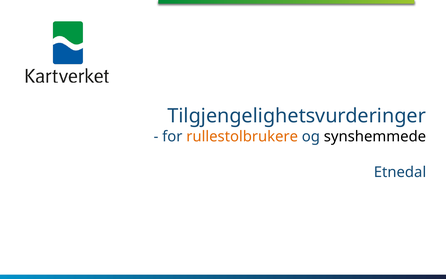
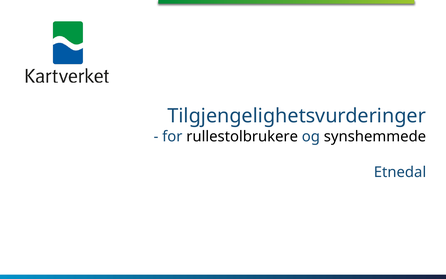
rullestolbrukere colour: orange -> black (242, 136)
